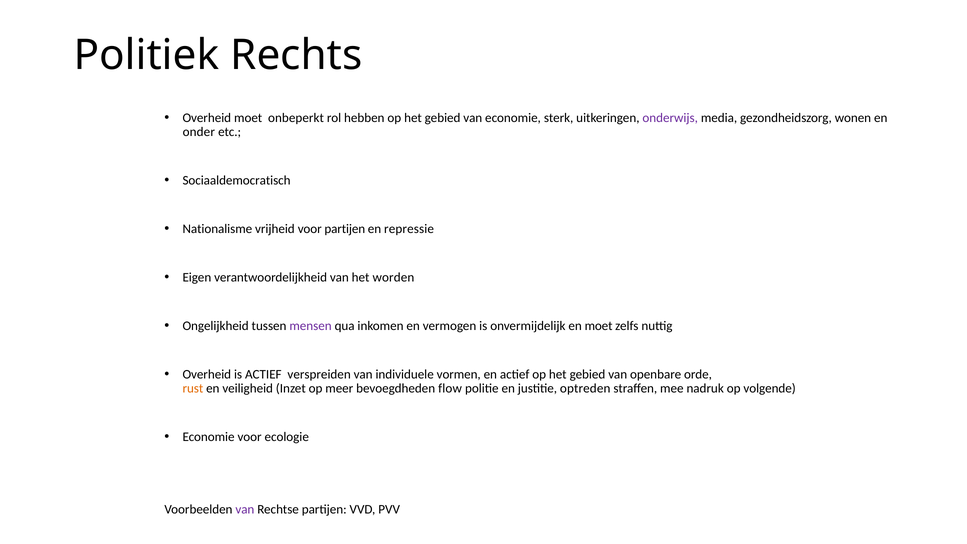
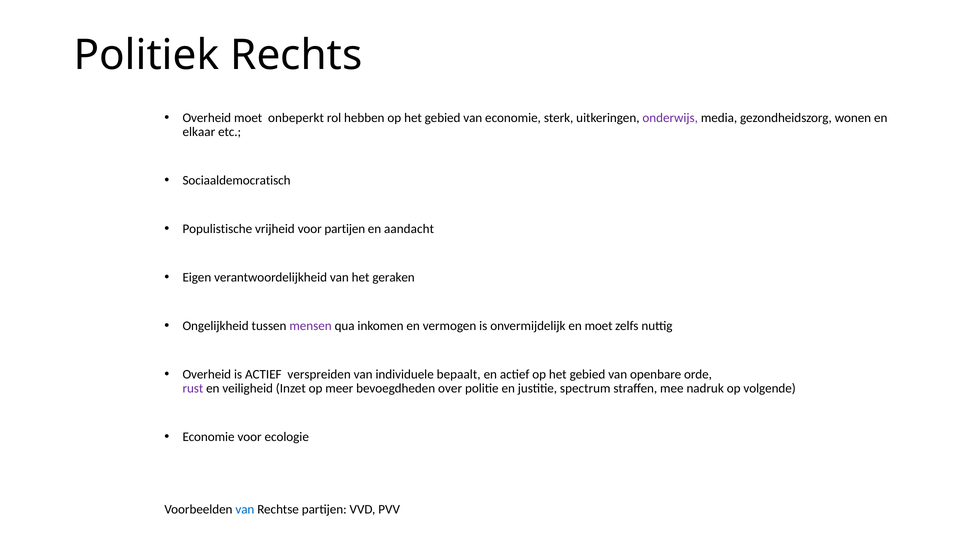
onder: onder -> elkaar (199, 132)
Nationalisme: Nationalisme -> Populistische (217, 229)
repressie: repressie -> aandacht (409, 229)
worden: worden -> geraken (394, 277)
vormen: vormen -> bepaalt (459, 374)
rust colour: orange -> purple (193, 388)
flow: flow -> over (450, 388)
optreden: optreden -> spectrum (585, 388)
van colour: purple -> blue (245, 509)
